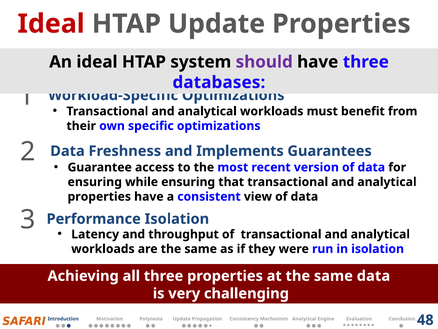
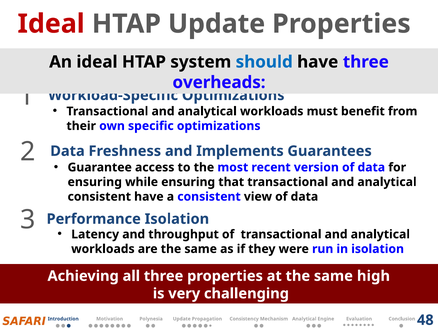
should colour: purple -> blue (264, 62)
databases: databases -> overheads (219, 82)
properties: properties -> consistent (99, 196)
same data: data -> high (373, 276)
